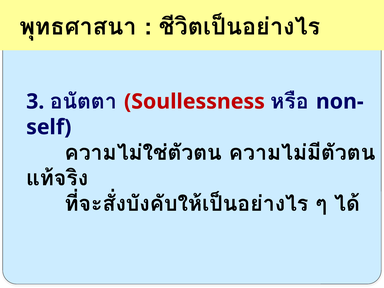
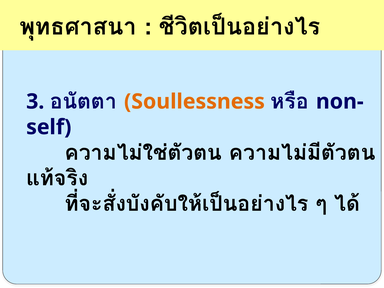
Soullessness colour: red -> orange (194, 102)
